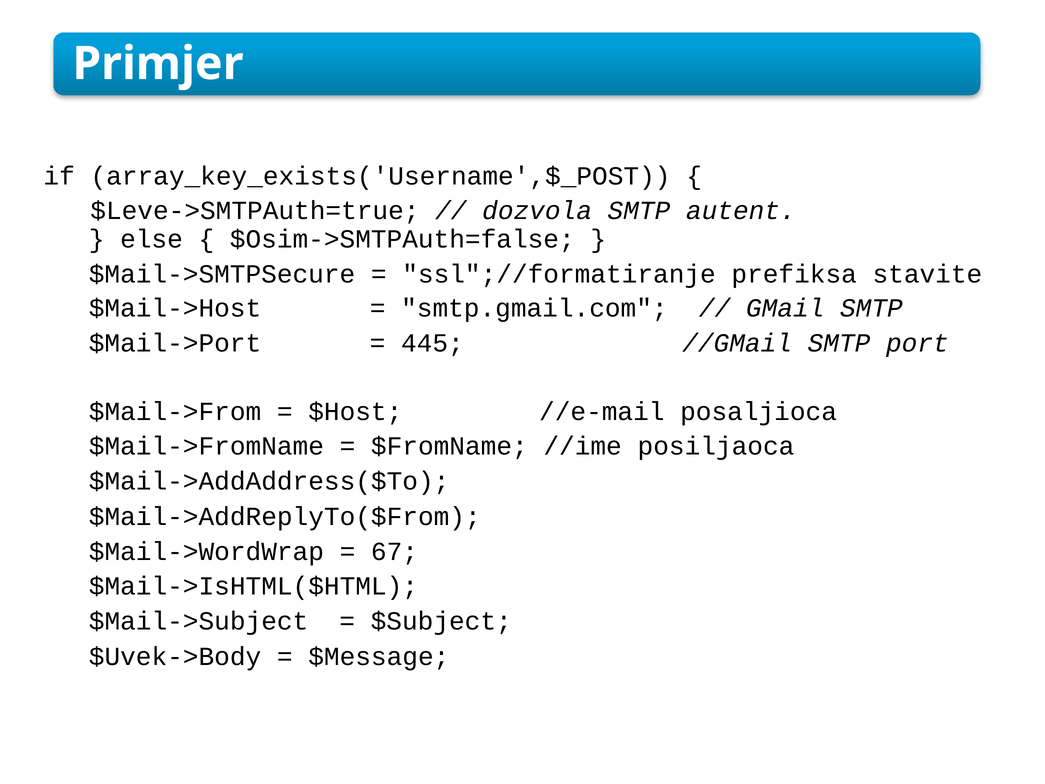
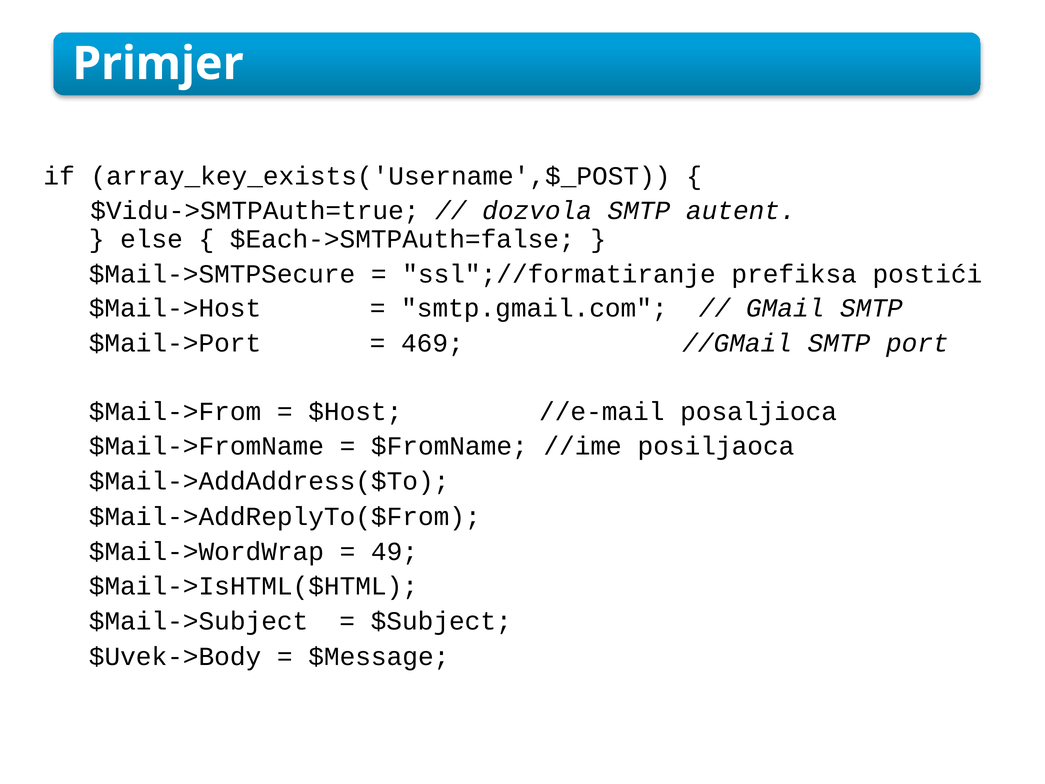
$Leve->SMTPAuth=true: $Leve->SMTPAuth=true -> $Vidu->SMTPAuth=true (255, 211)
$Osim->SMTPAuth=false: $Osim->SMTPAuth=false -> $Each->SMTPAuth=false (402, 239)
stavite: stavite -> postići (927, 274)
445: 445 -> 469 (432, 343)
67: 67 -> 49 (394, 551)
